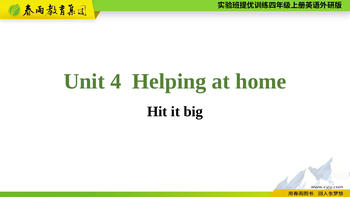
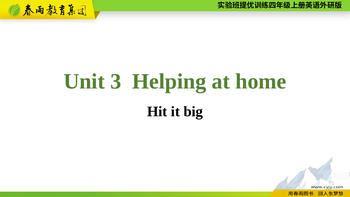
4: 4 -> 3 (116, 81)
